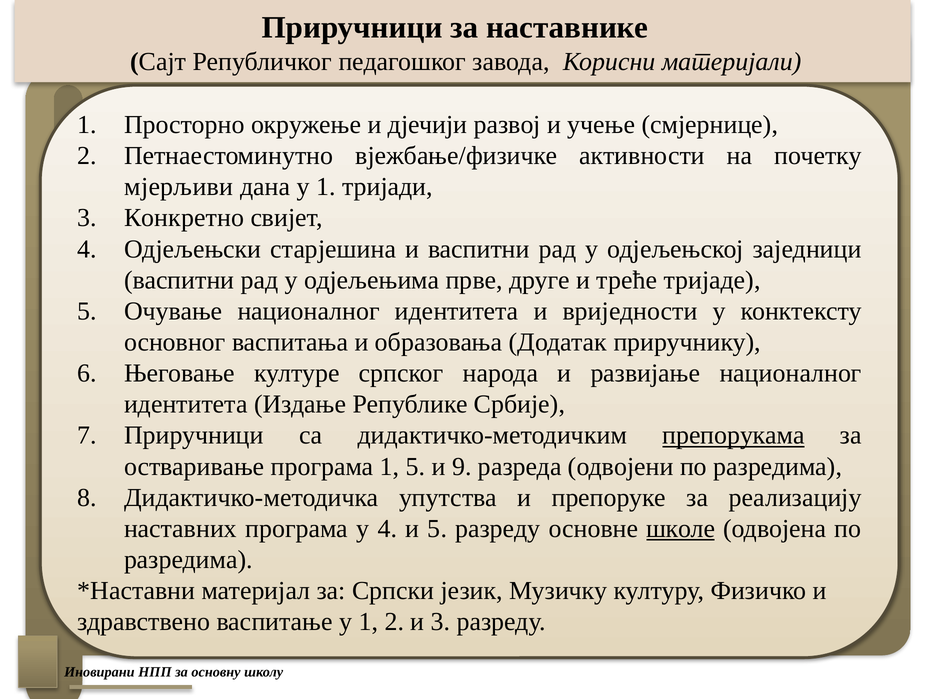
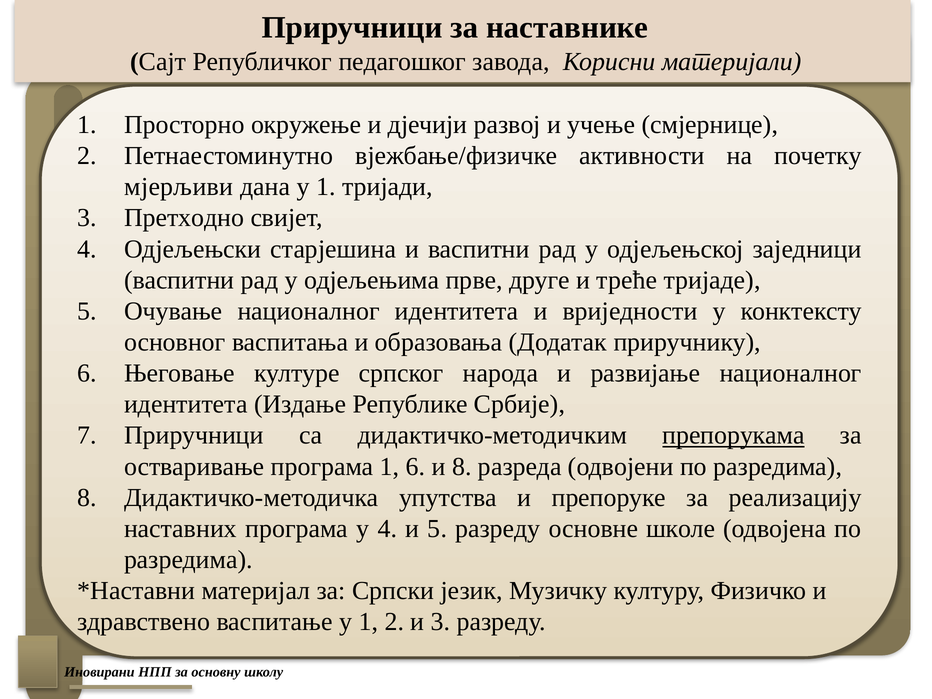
Конкретно: Конкретно -> Претходно (184, 218)
1 5: 5 -> 6 (416, 467)
и 9: 9 -> 8 (462, 467)
школе underline: present -> none (681, 529)
